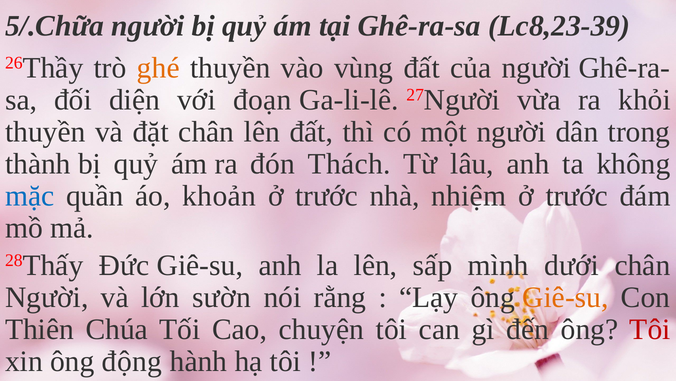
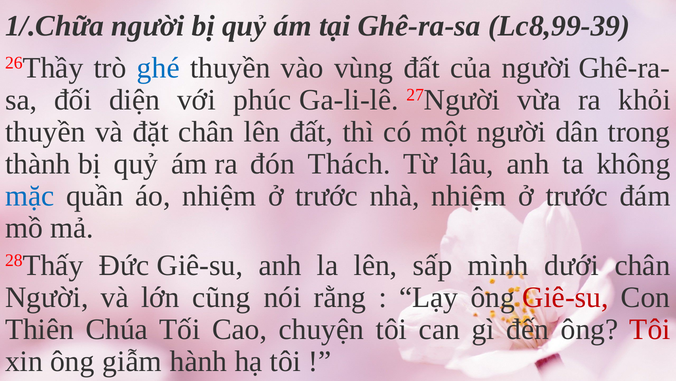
5/.Chữa: 5/.Chữa -> 1/.Chữa (55, 26)
Lc8,23-39: Lc8,23-39 -> Lc8,99-39 (559, 26)
ghé colour: orange -> blue (158, 68)
đoạn: đoạn -> phúc (262, 100)
áo khoản: khoản -> nhiệm (219, 196)
sườn: sườn -> cũng (221, 297)
Giê-su colour: orange -> red (565, 297)
động: động -> giẫm (132, 361)
